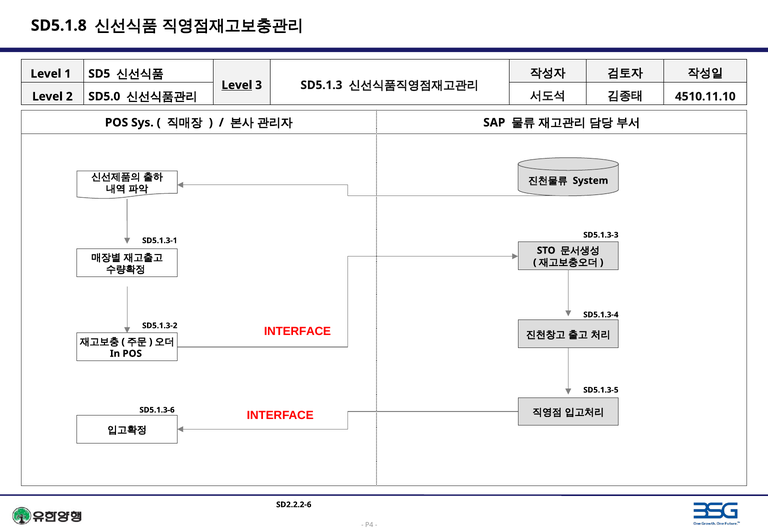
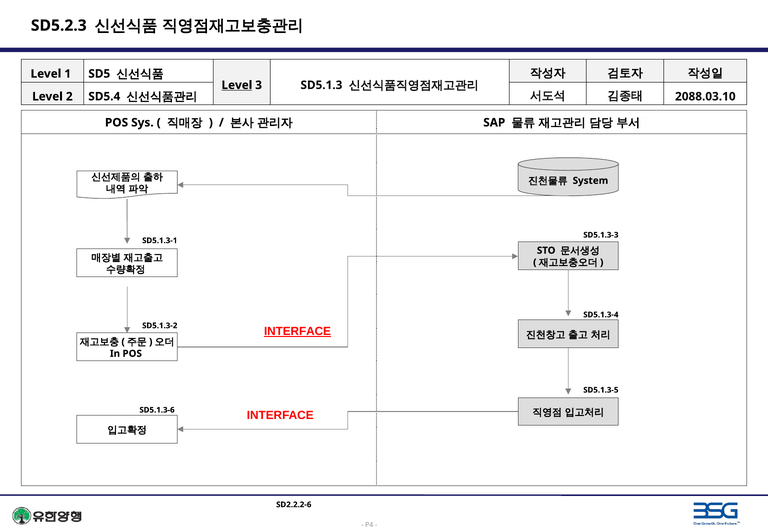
SD5.1.8: SD5.1.8 -> SD5.2.3 (59, 26)
SD5.0: SD5.0 -> SD5.4 (104, 96)
4510.11.10: 4510.11.10 -> 2088.03.10 (705, 96)
INTERFACE underline: none -> present (297, 331)
